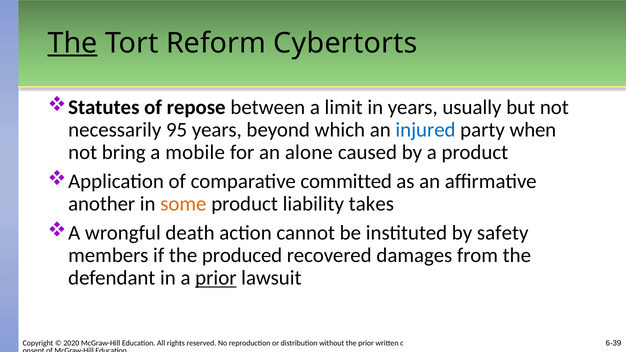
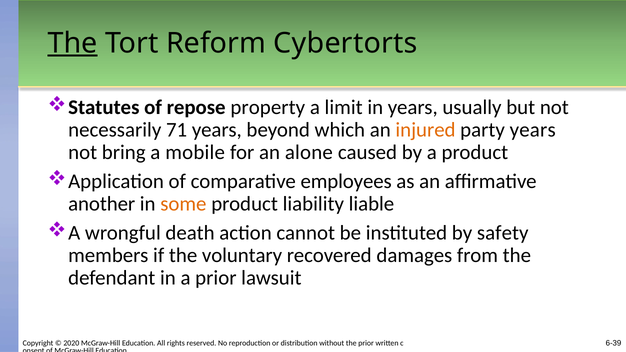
between: between -> property (268, 107)
95: 95 -> 71 (177, 130)
injured colour: blue -> orange (426, 130)
party when: when -> years (533, 130)
committed: committed -> employees (346, 181)
takes: takes -> liable (371, 204)
produced: produced -> voluntary (242, 256)
prior underline: present -> none (216, 278)
